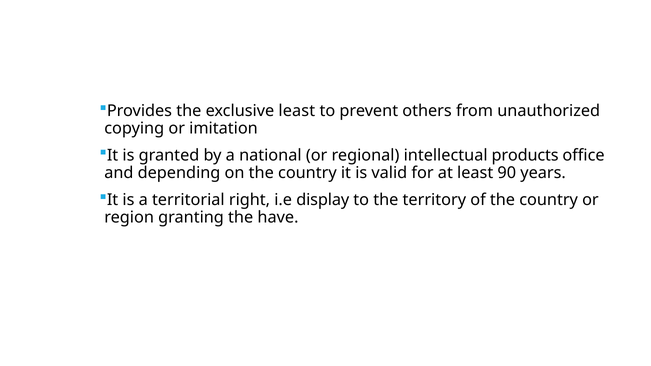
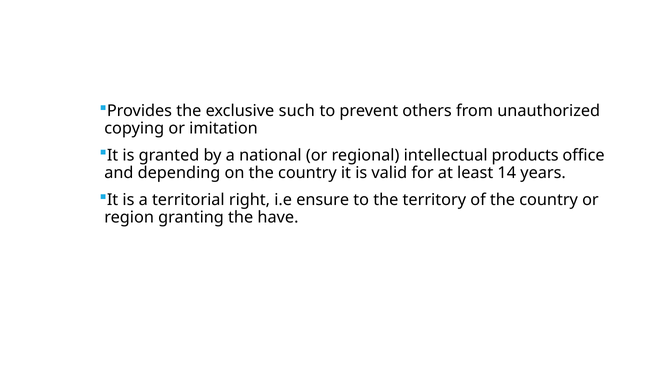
exclusive least: least -> such (297, 111)
90: 90 -> 14 (507, 173)
display: display -> ensure (323, 200)
